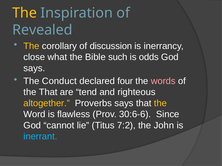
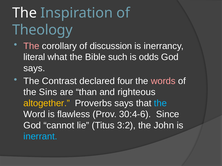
The colour: yellow -> white (25, 13)
Revealed: Revealed -> Theology (42, 30)
The colour: yellow -> pink (31, 46)
close: close -> literal (34, 57)
Conduct: Conduct -> Contrast (59, 81)
the That: That -> Sins (48, 92)
tend: tend -> than (86, 92)
the colour: yellow -> light blue (160, 103)
30:6-6: 30:6-6 -> 30:4-6 (135, 115)
7:2: 7:2 -> 3:2 (126, 126)
